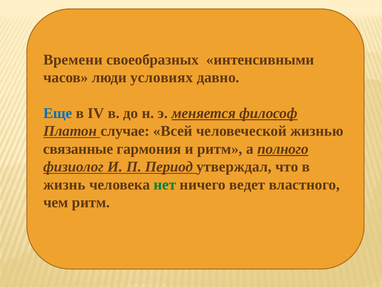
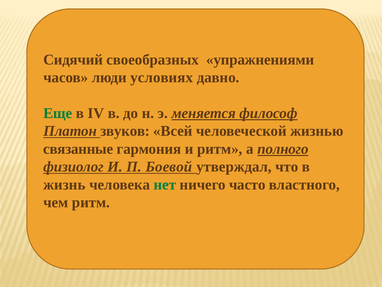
Времени: Времени -> Сидячий (73, 60)
интенсивными: интенсивными -> упражнениями (260, 60)
Еще colour: blue -> green (58, 113)
случае: случае -> звуков (125, 131)
Период: Период -> Боевой (169, 167)
ведет: ведет -> часто (247, 184)
